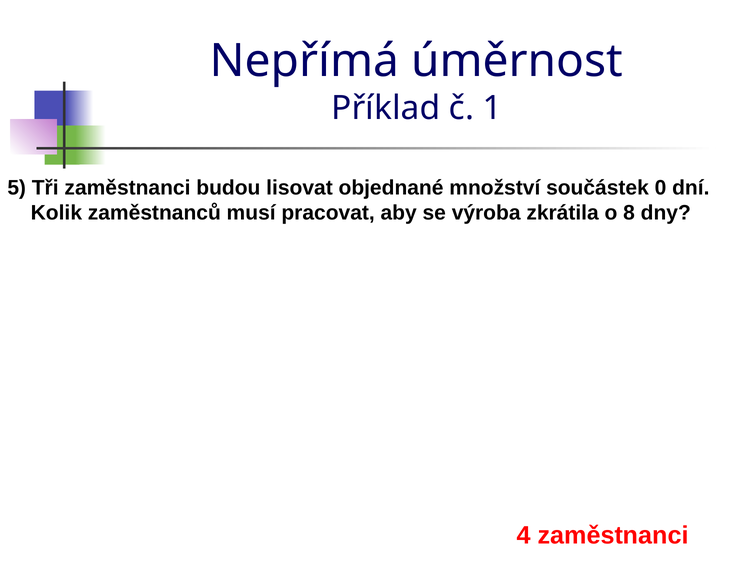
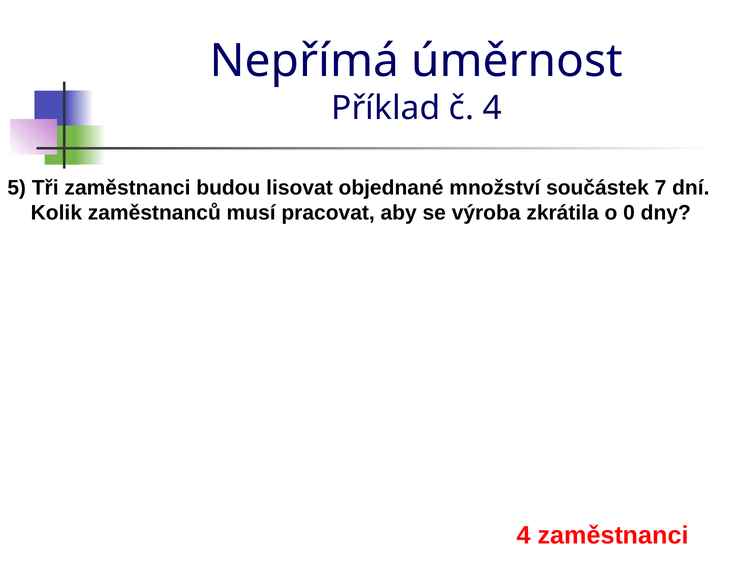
č 1: 1 -> 4 (492, 108)
0: 0 -> 7 (661, 188)
8: 8 -> 0 (629, 213)
